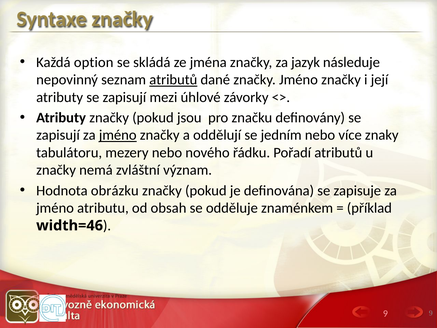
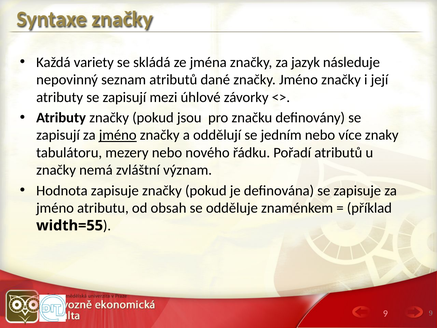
option: option -> variety (94, 62)
atributů underline: present -> none (173, 80)
Hodnota obrázku: obrázku -> zapisuje (115, 190)
width=46: width=46 -> width=55 (70, 225)
